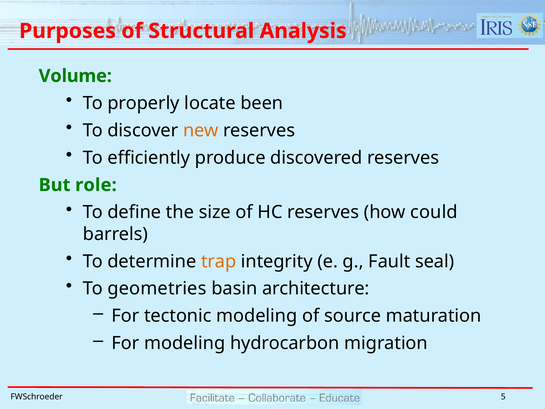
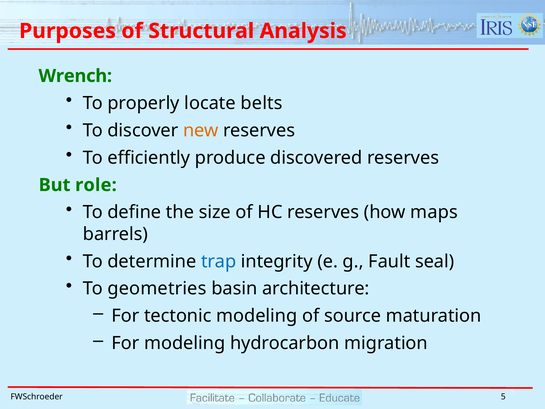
Volume: Volume -> Wrench (75, 76)
been: been -> belts (262, 103)
could: could -> maps (434, 212)
trap colour: orange -> blue (219, 261)
